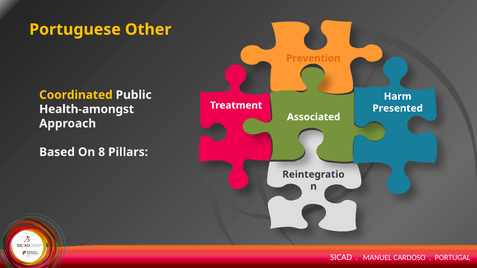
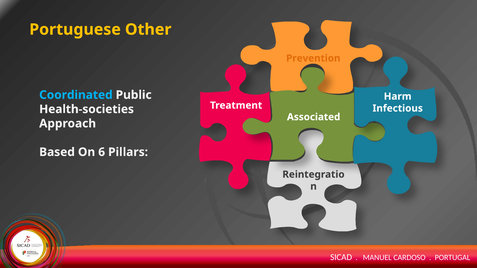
Coordinated colour: yellow -> light blue (76, 95)
Presented: Presented -> Infectious (398, 108)
Health-amongst: Health-amongst -> Health-societies (87, 109)
8: 8 -> 6 (102, 152)
